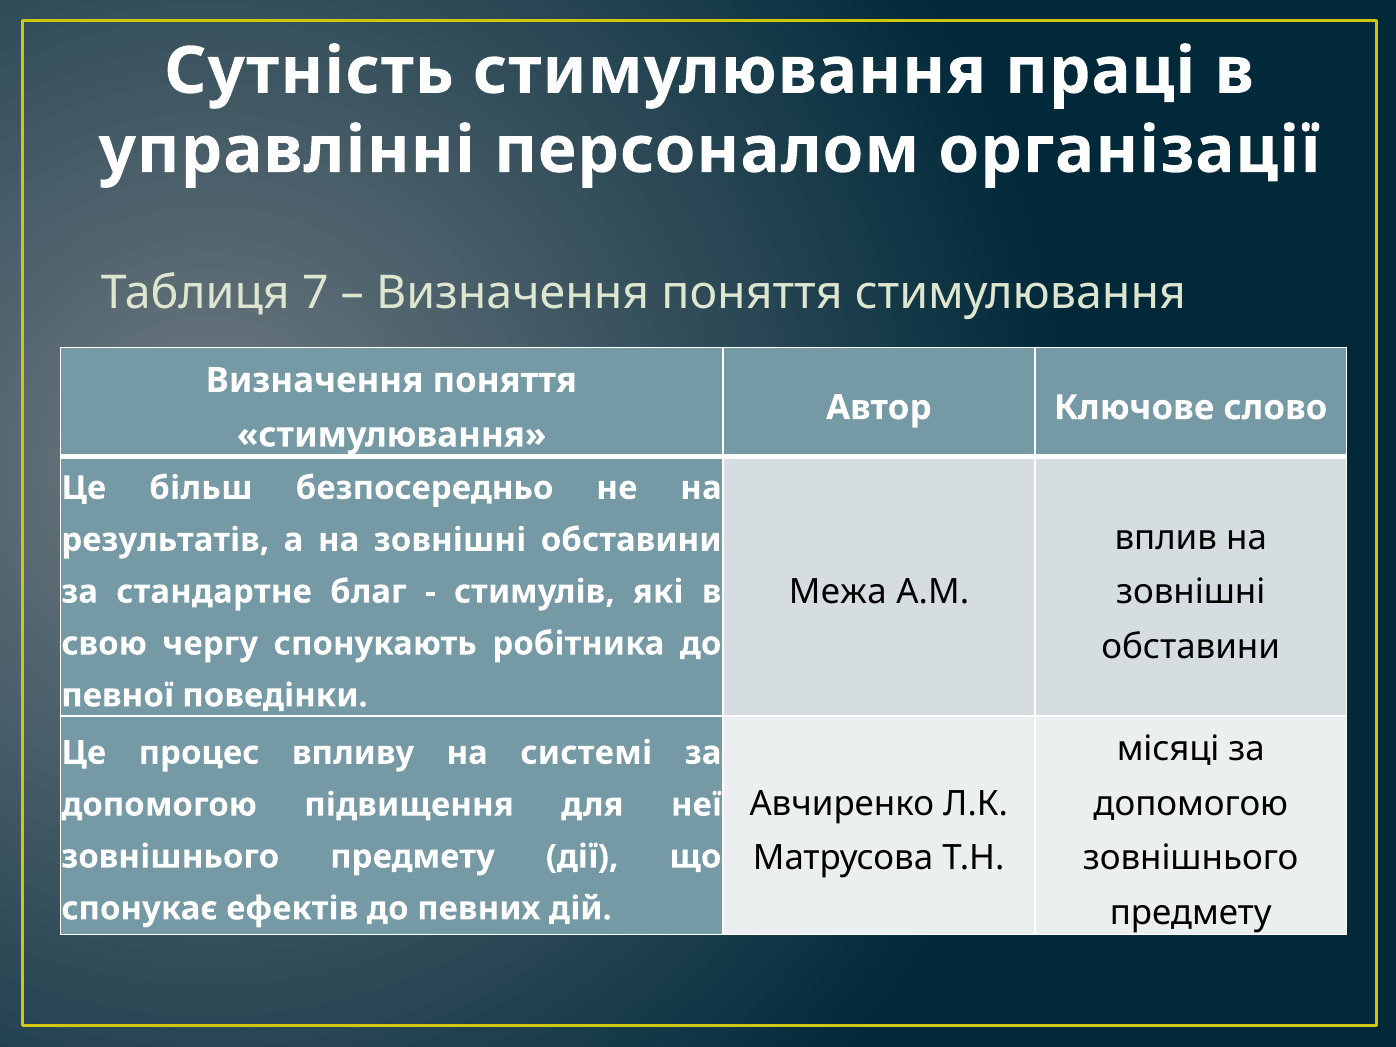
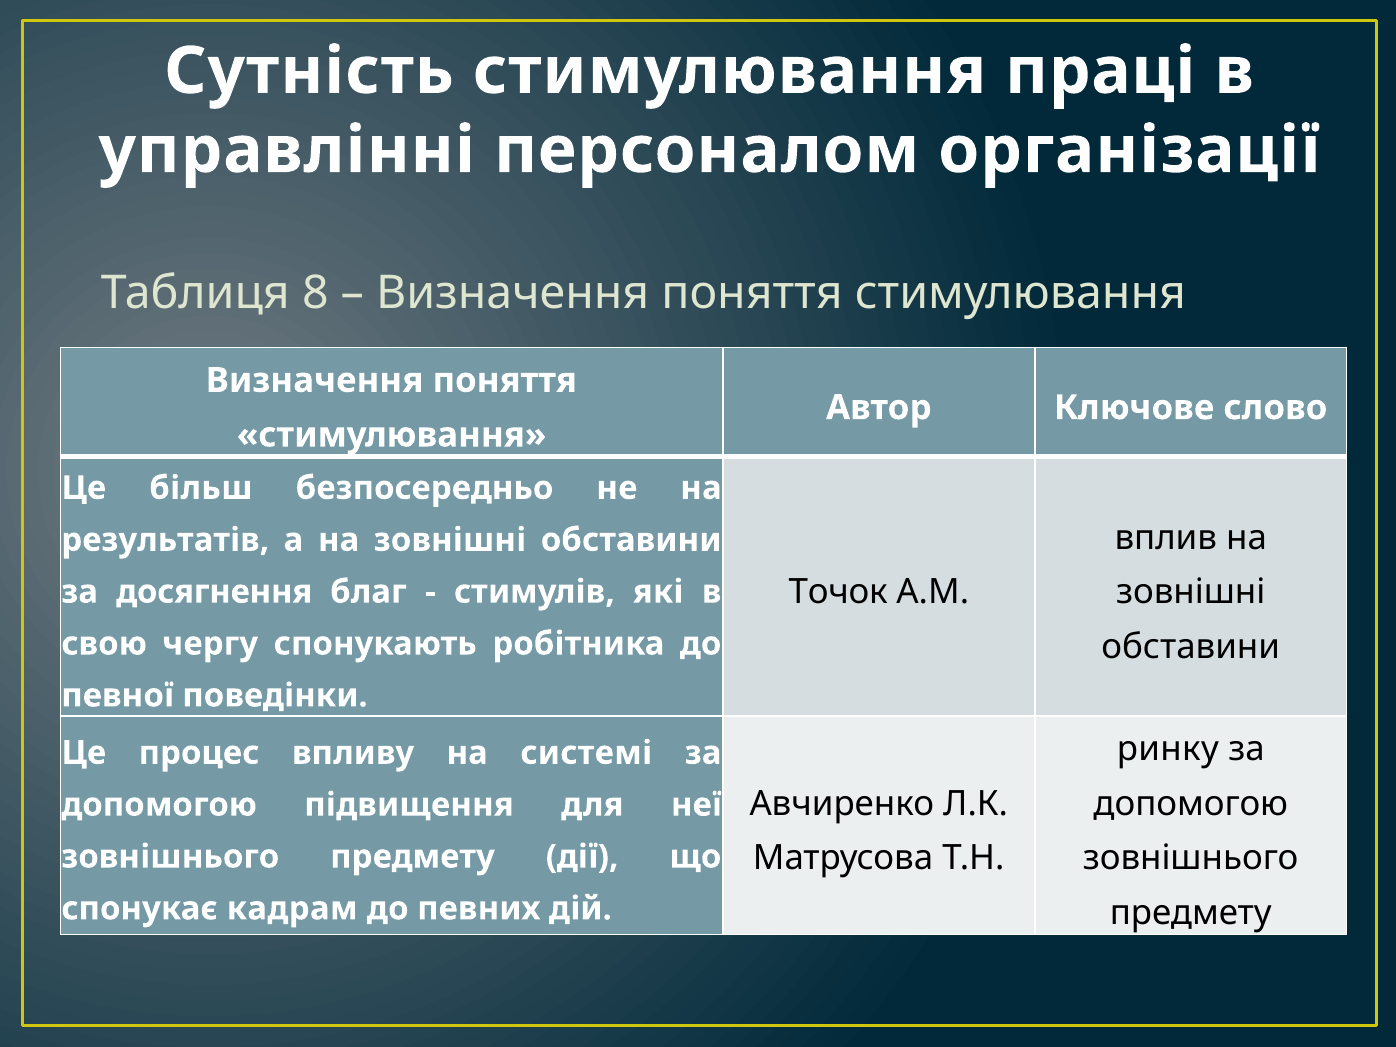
7: 7 -> 8 (315, 293)
Межа: Межа -> Точок (838, 592)
стандартне: стандартне -> досягнення (214, 592)
місяці: місяці -> ринку (1168, 749)
ефектів: ефектів -> кадрам (292, 909)
